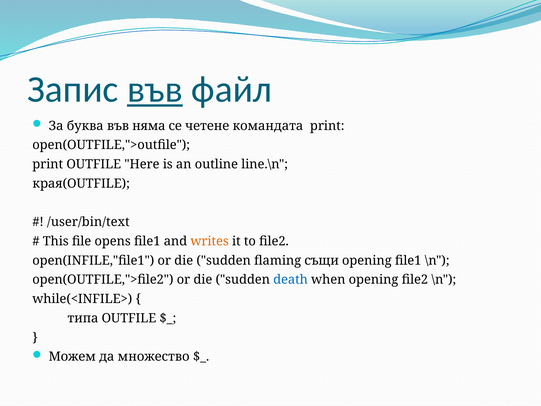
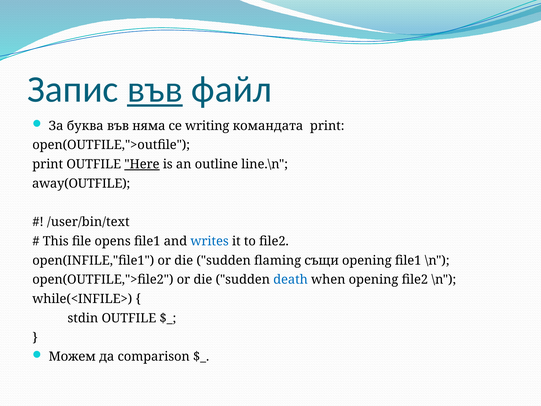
четене: четене -> writing (207, 126)
Here underline: none -> present (142, 164)
края(OUTFILE: края(OUTFILE -> away(OUTFILE (81, 183)
writes colour: orange -> blue (210, 241)
типа: типа -> stdin (83, 318)
множество: множество -> comparison (154, 357)
